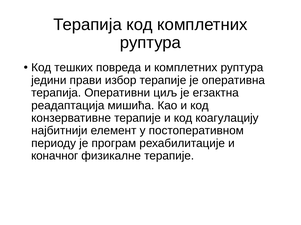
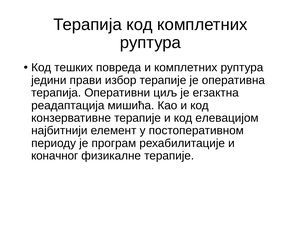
коагулацију: коагулацију -> елевацијом (227, 118)
